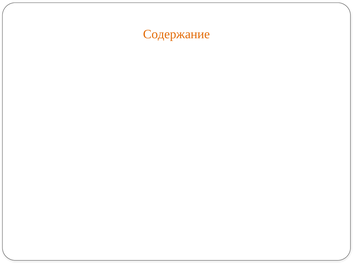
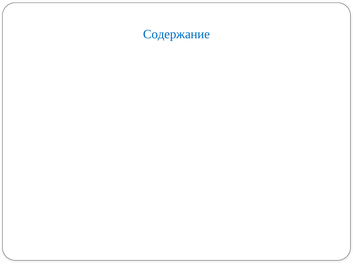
Содержание colour: orange -> blue (176, 34)
